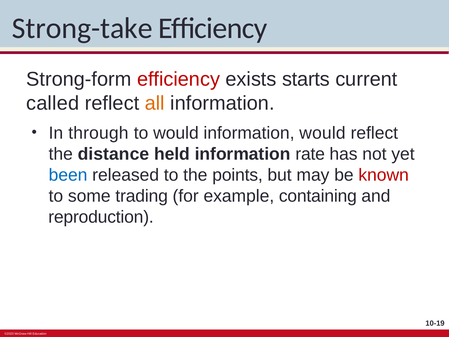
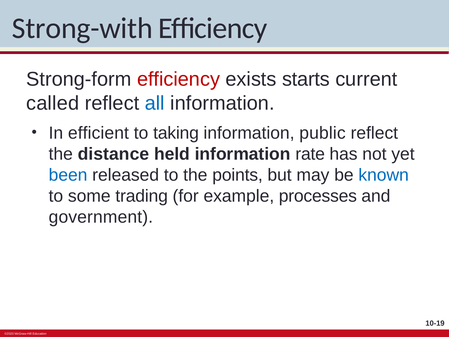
Strong-take: Strong-take -> Strong-with (82, 28)
all colour: orange -> blue (155, 103)
through: through -> efficient (98, 133)
to would: would -> taking (176, 133)
information would: would -> public (322, 133)
known colour: red -> blue (384, 175)
containing: containing -> processes (318, 196)
reproduction: reproduction -> government (101, 217)
